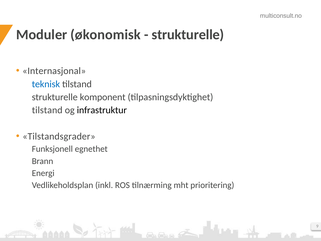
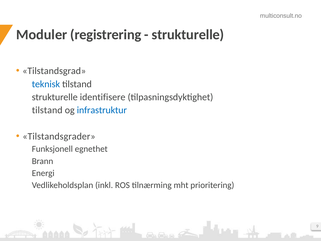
økonomisk: økonomisk -> registrering (106, 35)
Internasjonal: Internasjonal -> Tilstandsgrad (54, 71)
komponent: komponent -> identifisere (103, 97)
infrastruktur colour: black -> blue (102, 110)
